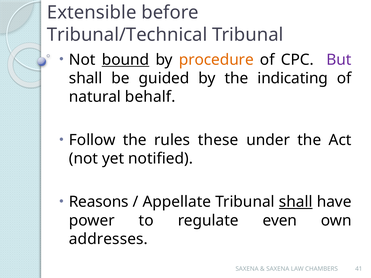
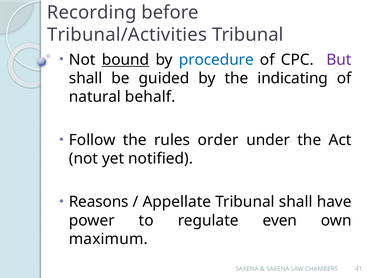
Extensible: Extensible -> Recording (92, 12)
Tribunal/Technical: Tribunal/Technical -> Tribunal/Activities (127, 35)
procedure colour: orange -> blue (216, 60)
these: these -> order (218, 140)
shall underline: present -> none (296, 202)
addresses: addresses -> maximum (108, 239)
